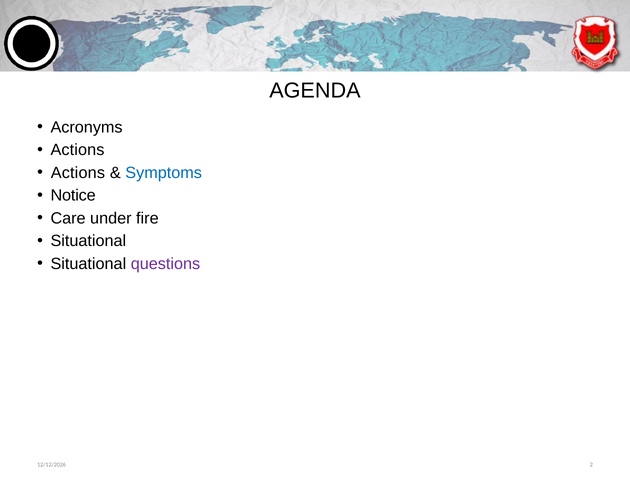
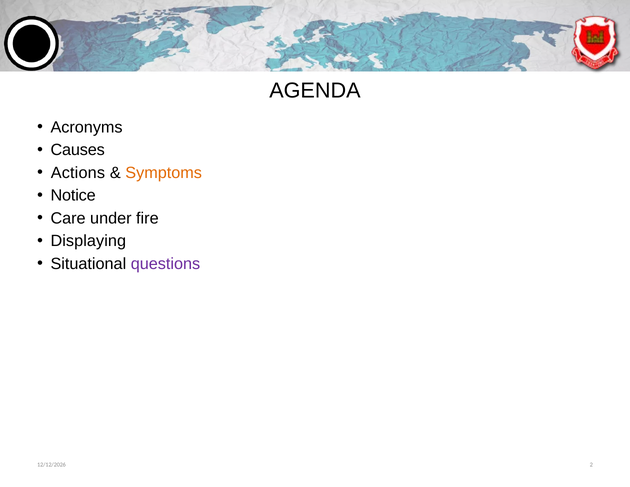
Actions: Actions -> Causes (78, 150)
Symptoms colour: blue -> orange (164, 173)
Situational: Situational -> Displaying (88, 241)
